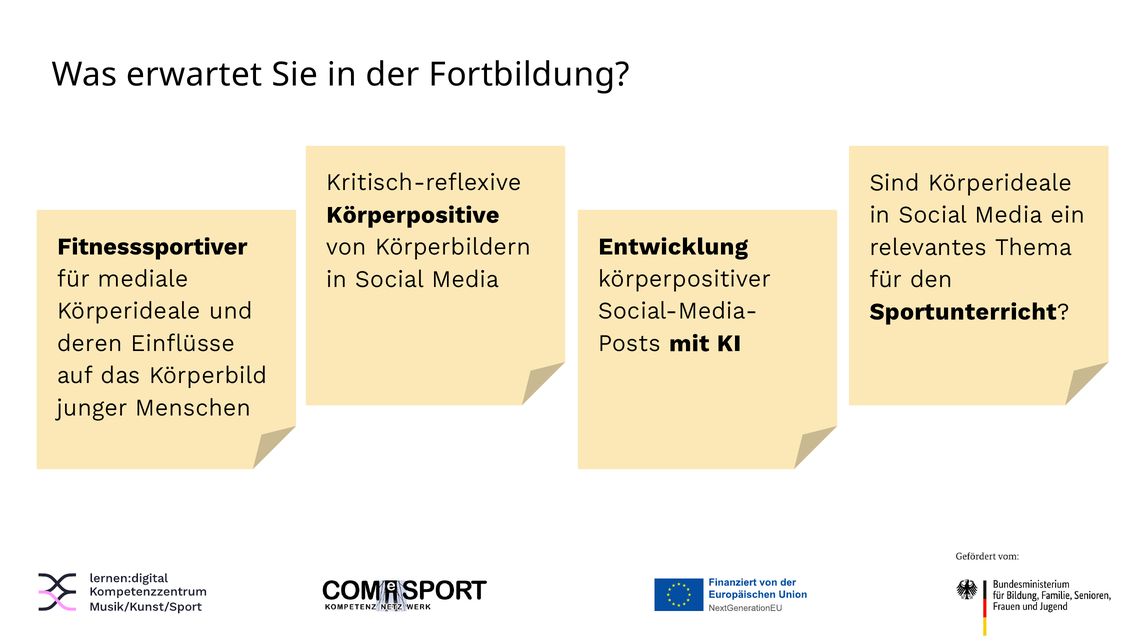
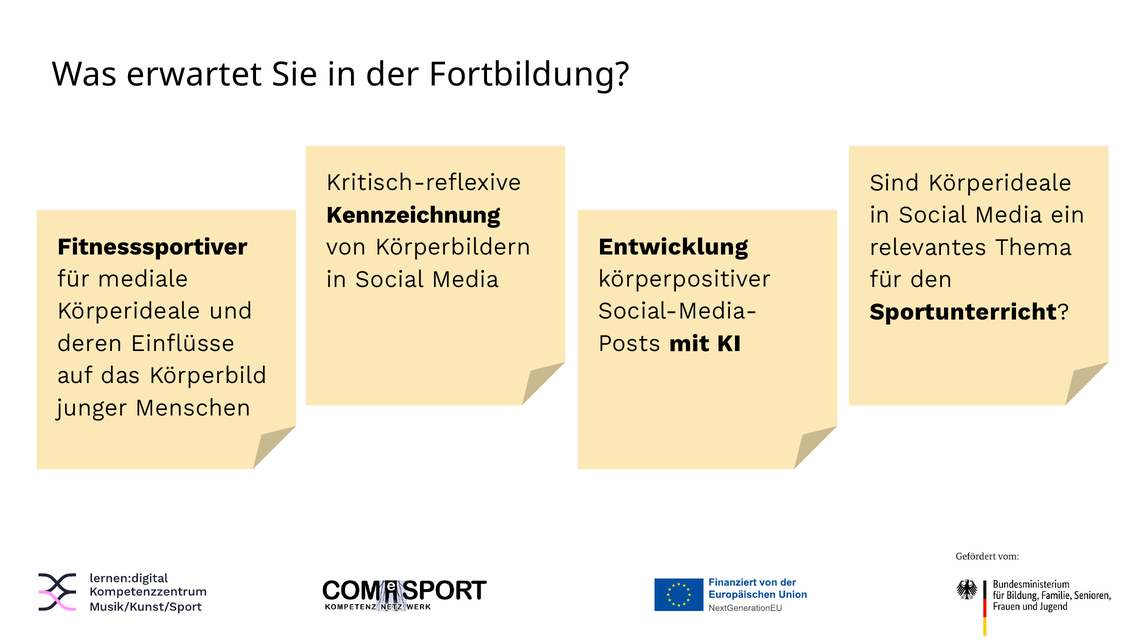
Körperpositive: Körperpositive -> Kennzeichnung (413, 215)
